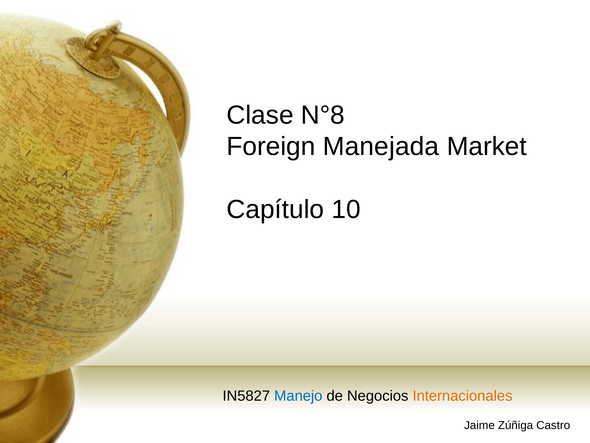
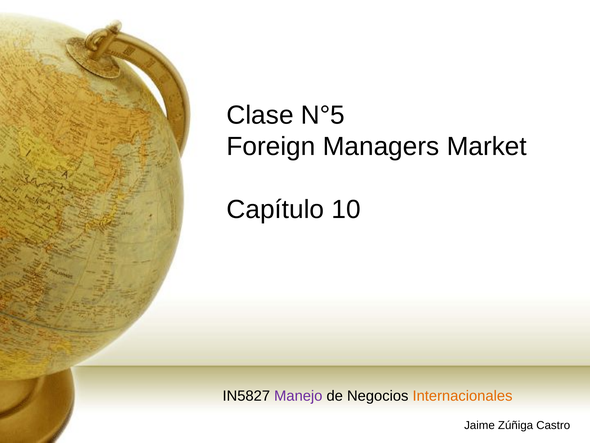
N°8: N°8 -> N°5 (323, 115)
Manejada: Manejada -> Managers (381, 146)
Manejo colour: blue -> purple (298, 395)
